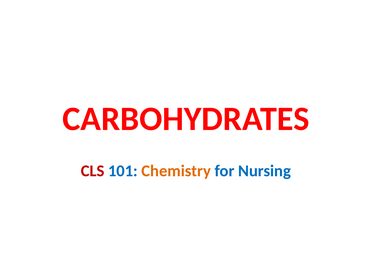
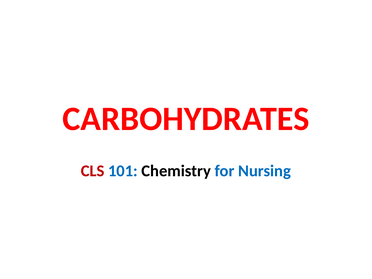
Chemistry colour: orange -> black (176, 171)
